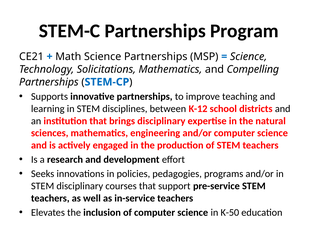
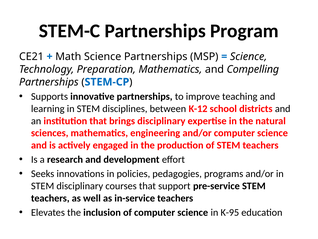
Solicitations: Solicitations -> Preparation (106, 69)
K-50: K-50 -> K-95 (230, 212)
